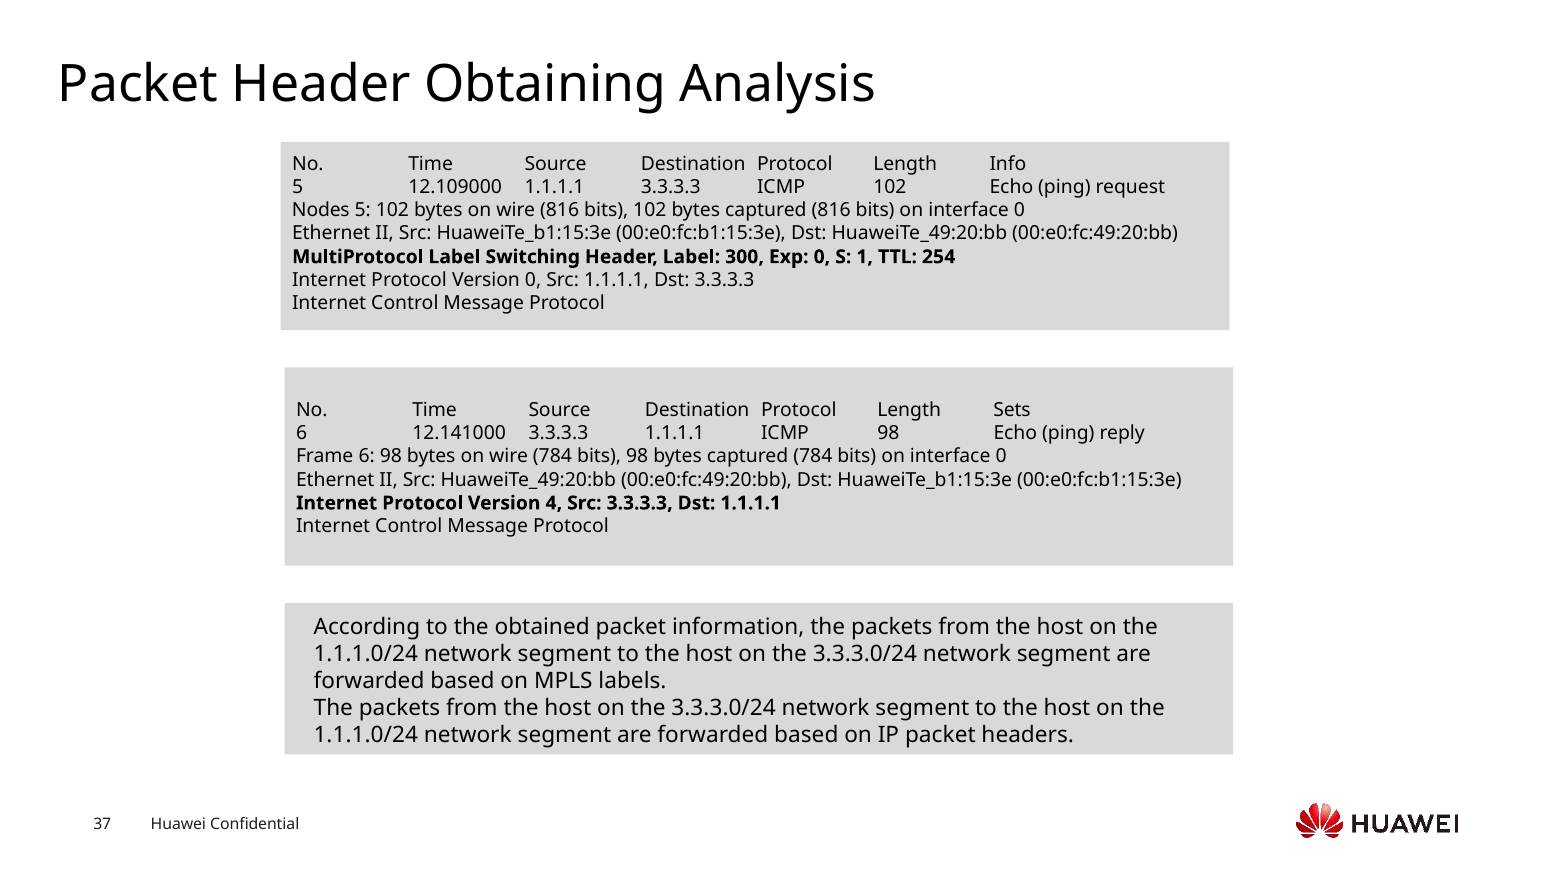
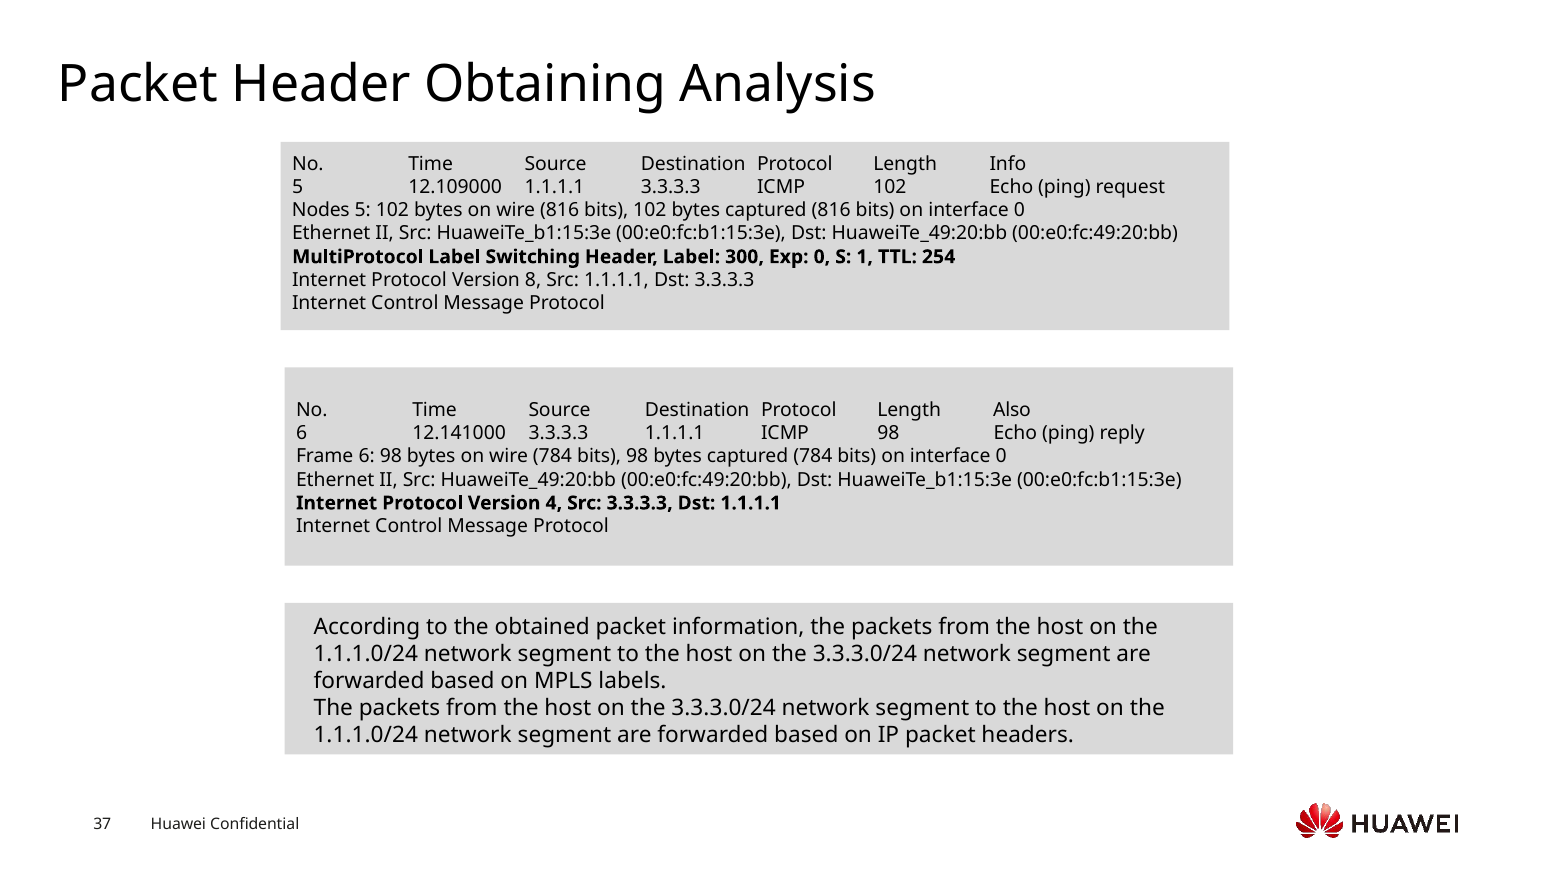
Version 0: 0 -> 8 (533, 280)
Sets: Sets -> Also (1012, 410)
